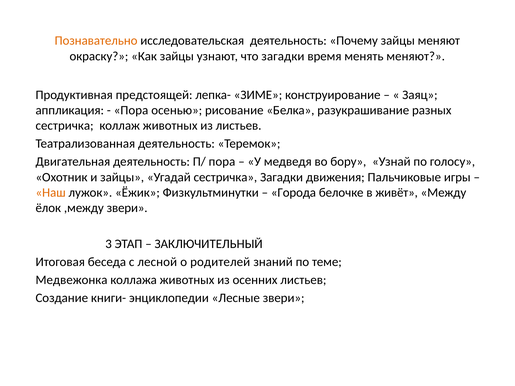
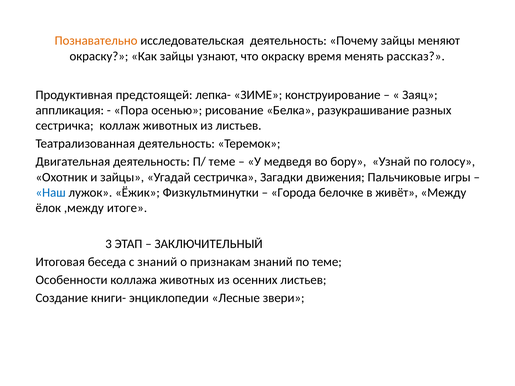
что загадки: загадки -> окраску (283, 56)
менять меняют: меняют -> рассказ (416, 56)
П/ пора: пора -> теме (222, 162)
Наш colour: orange -> blue (51, 193)
,между звери: звери -> итоге (127, 208)
с лесной: лесной -> знаний (157, 262)
родителей: родителей -> признакам (220, 262)
Медвежонка: Медвежонка -> Особенности (72, 280)
